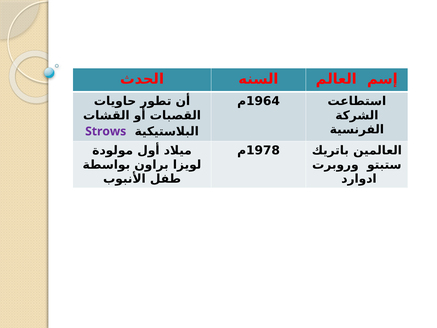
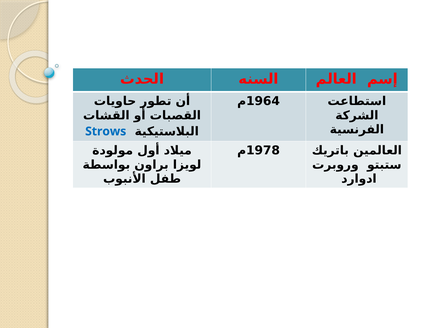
Strows colour: purple -> blue (106, 131)
